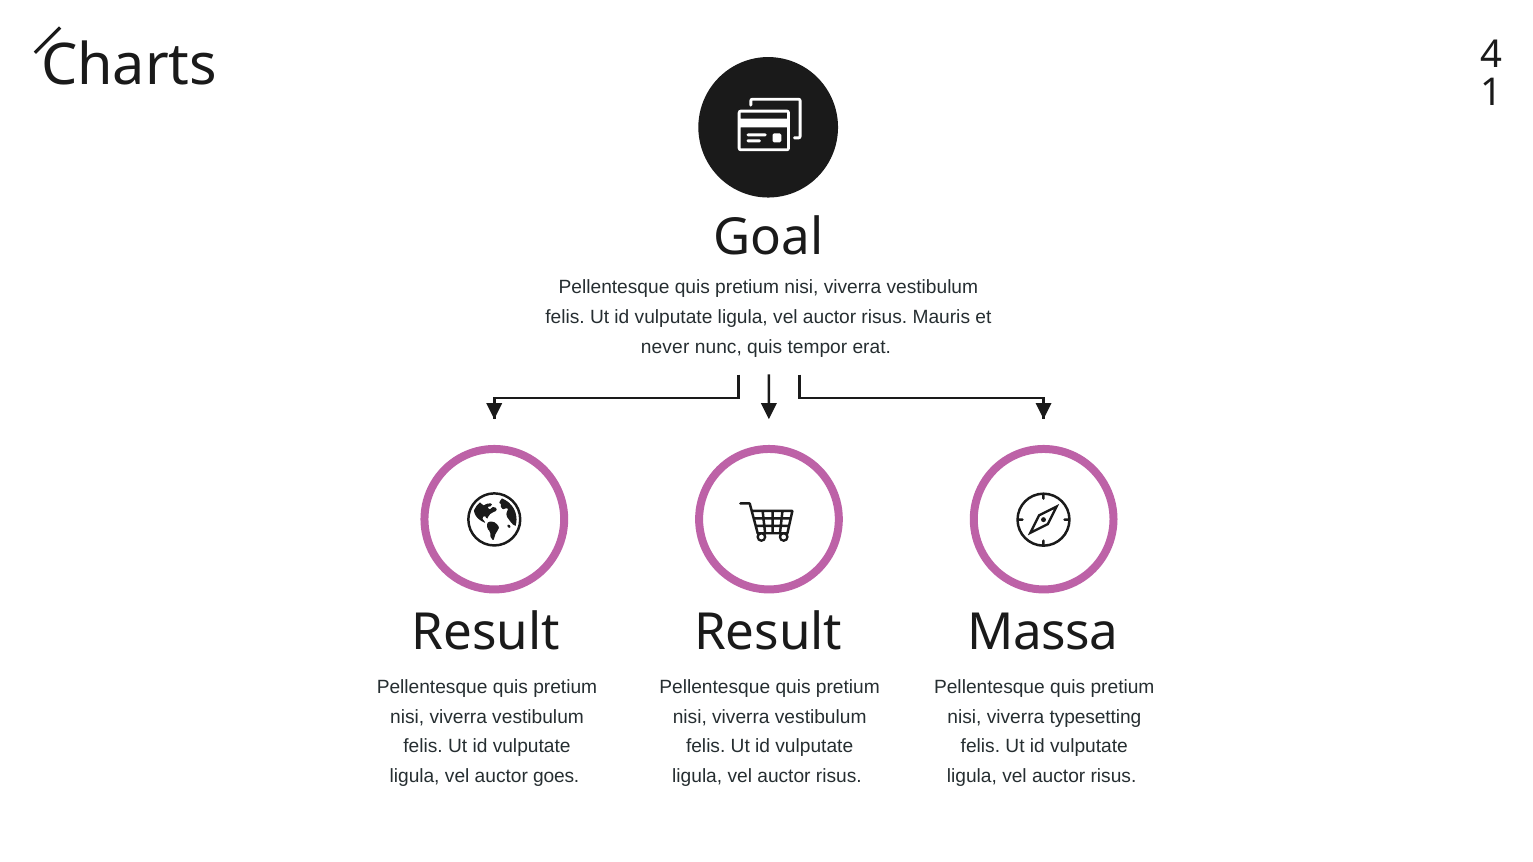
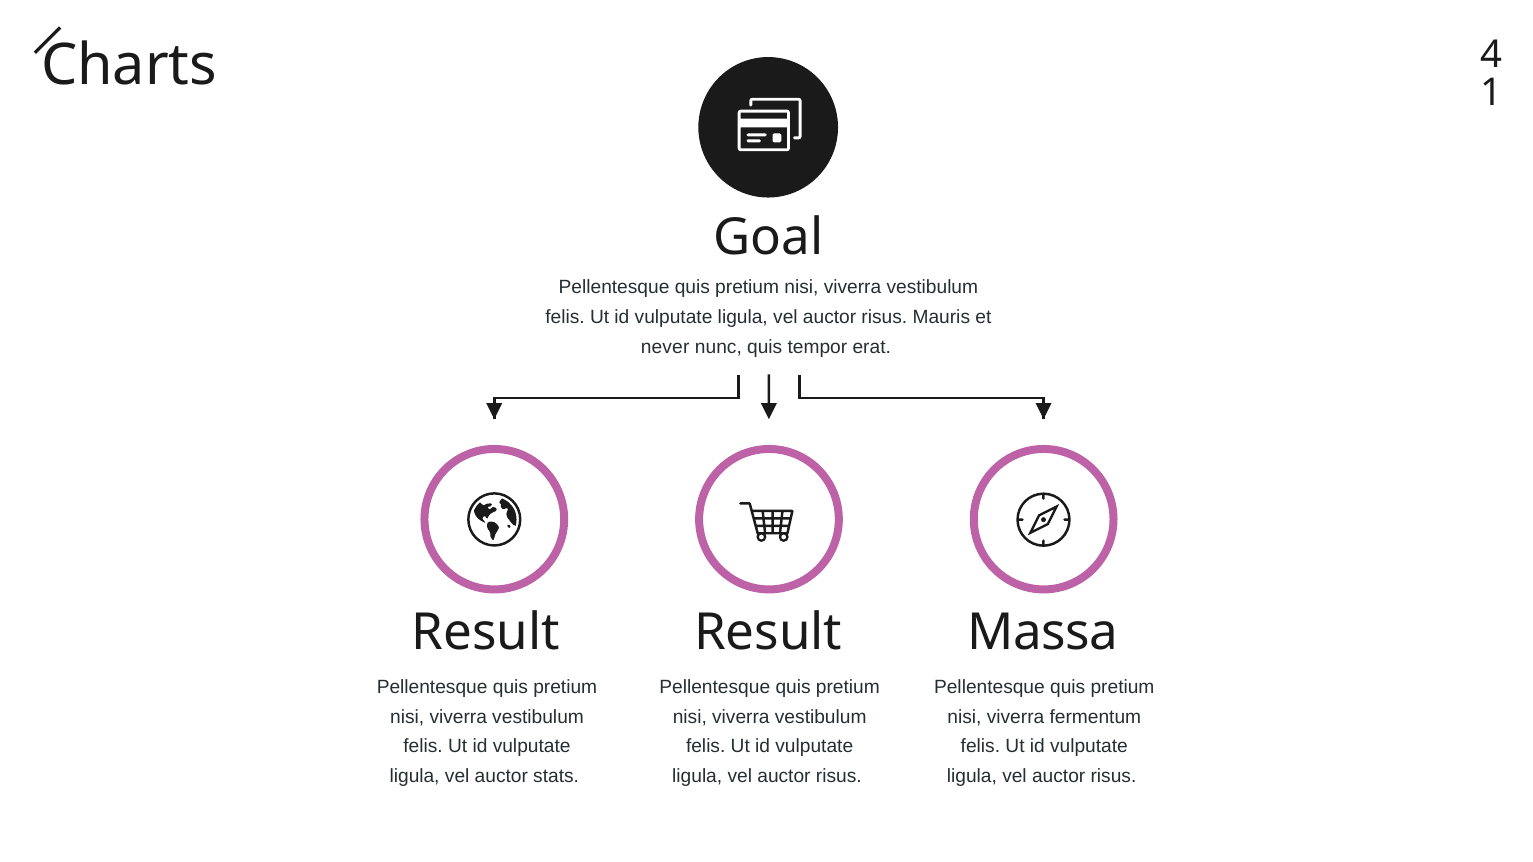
typesetting: typesetting -> fermentum (1095, 717)
goes: goes -> stats (556, 777)
